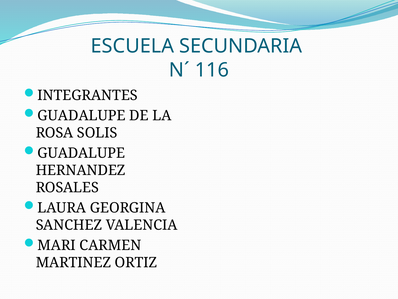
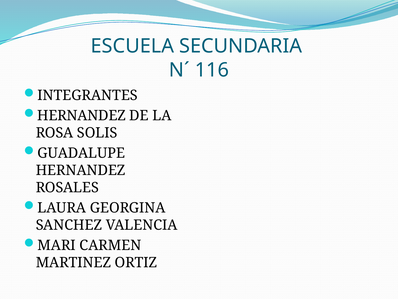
GUADALUPE: GUADALUPE -> HERNANDEZ (82, 115)
